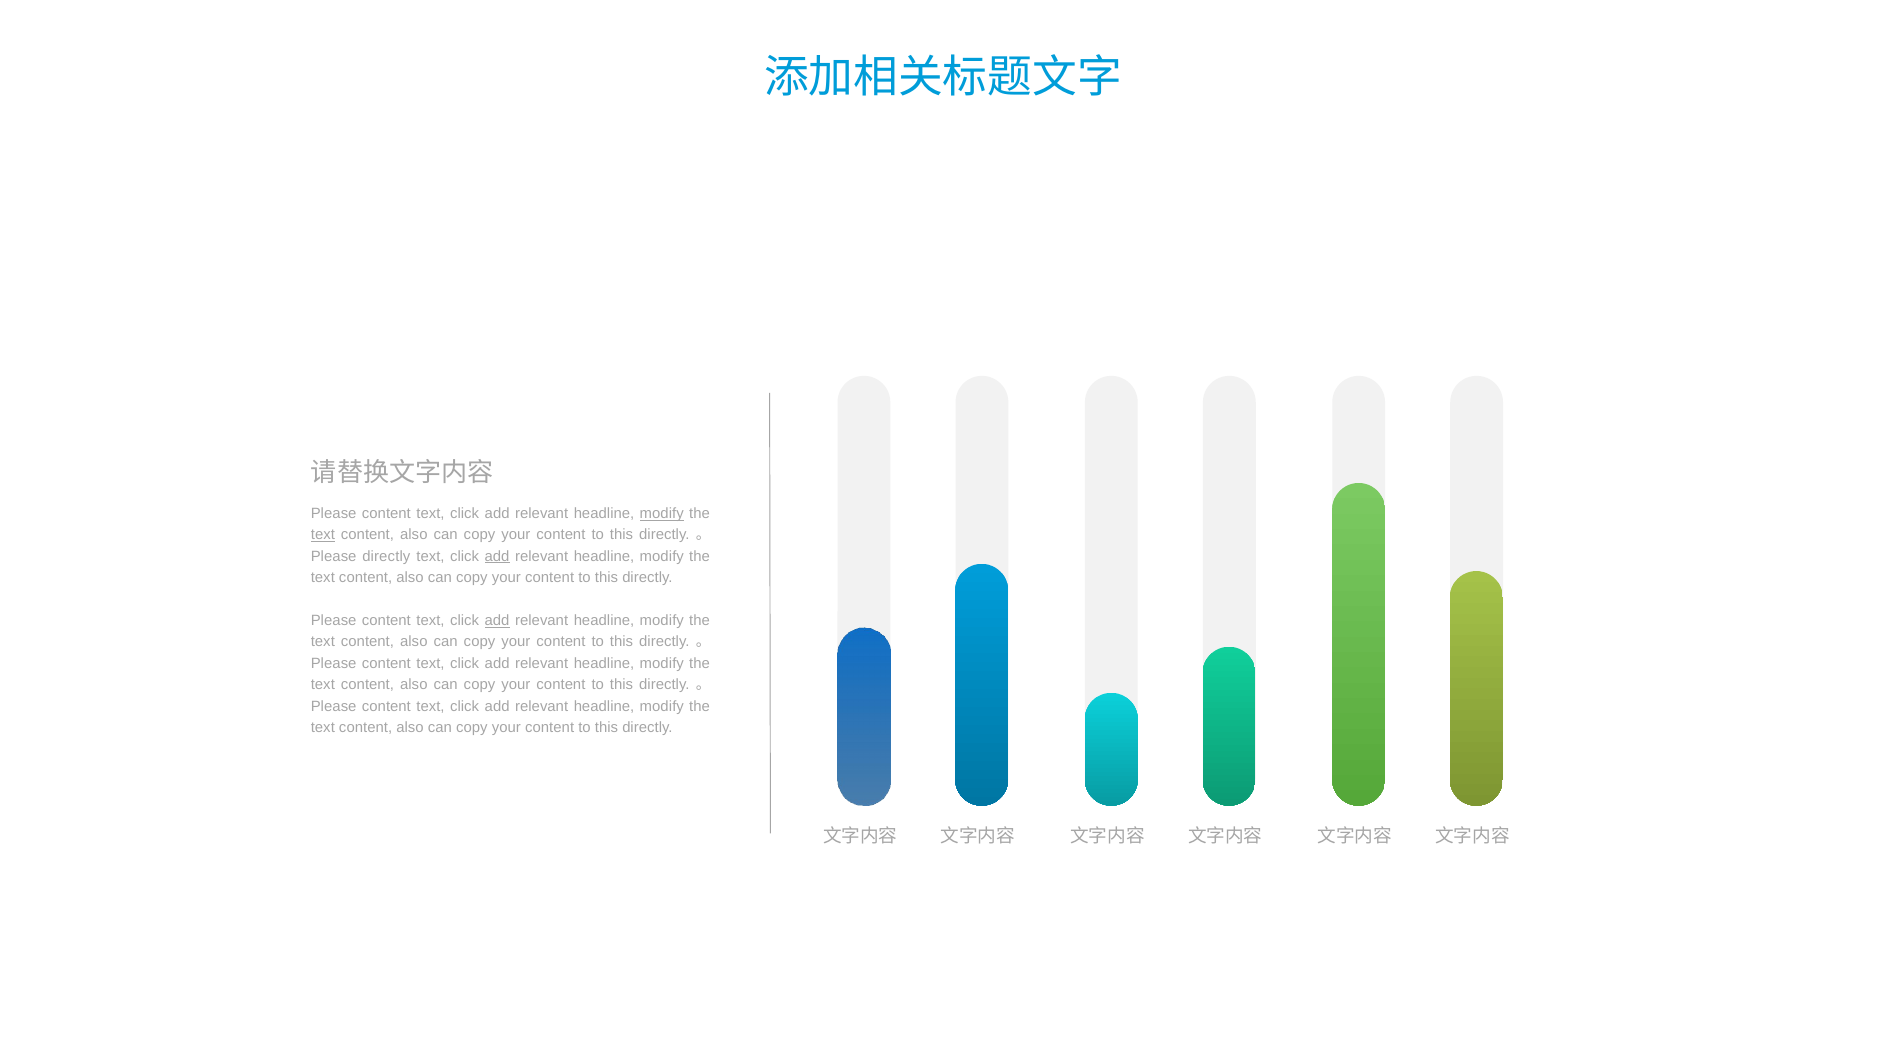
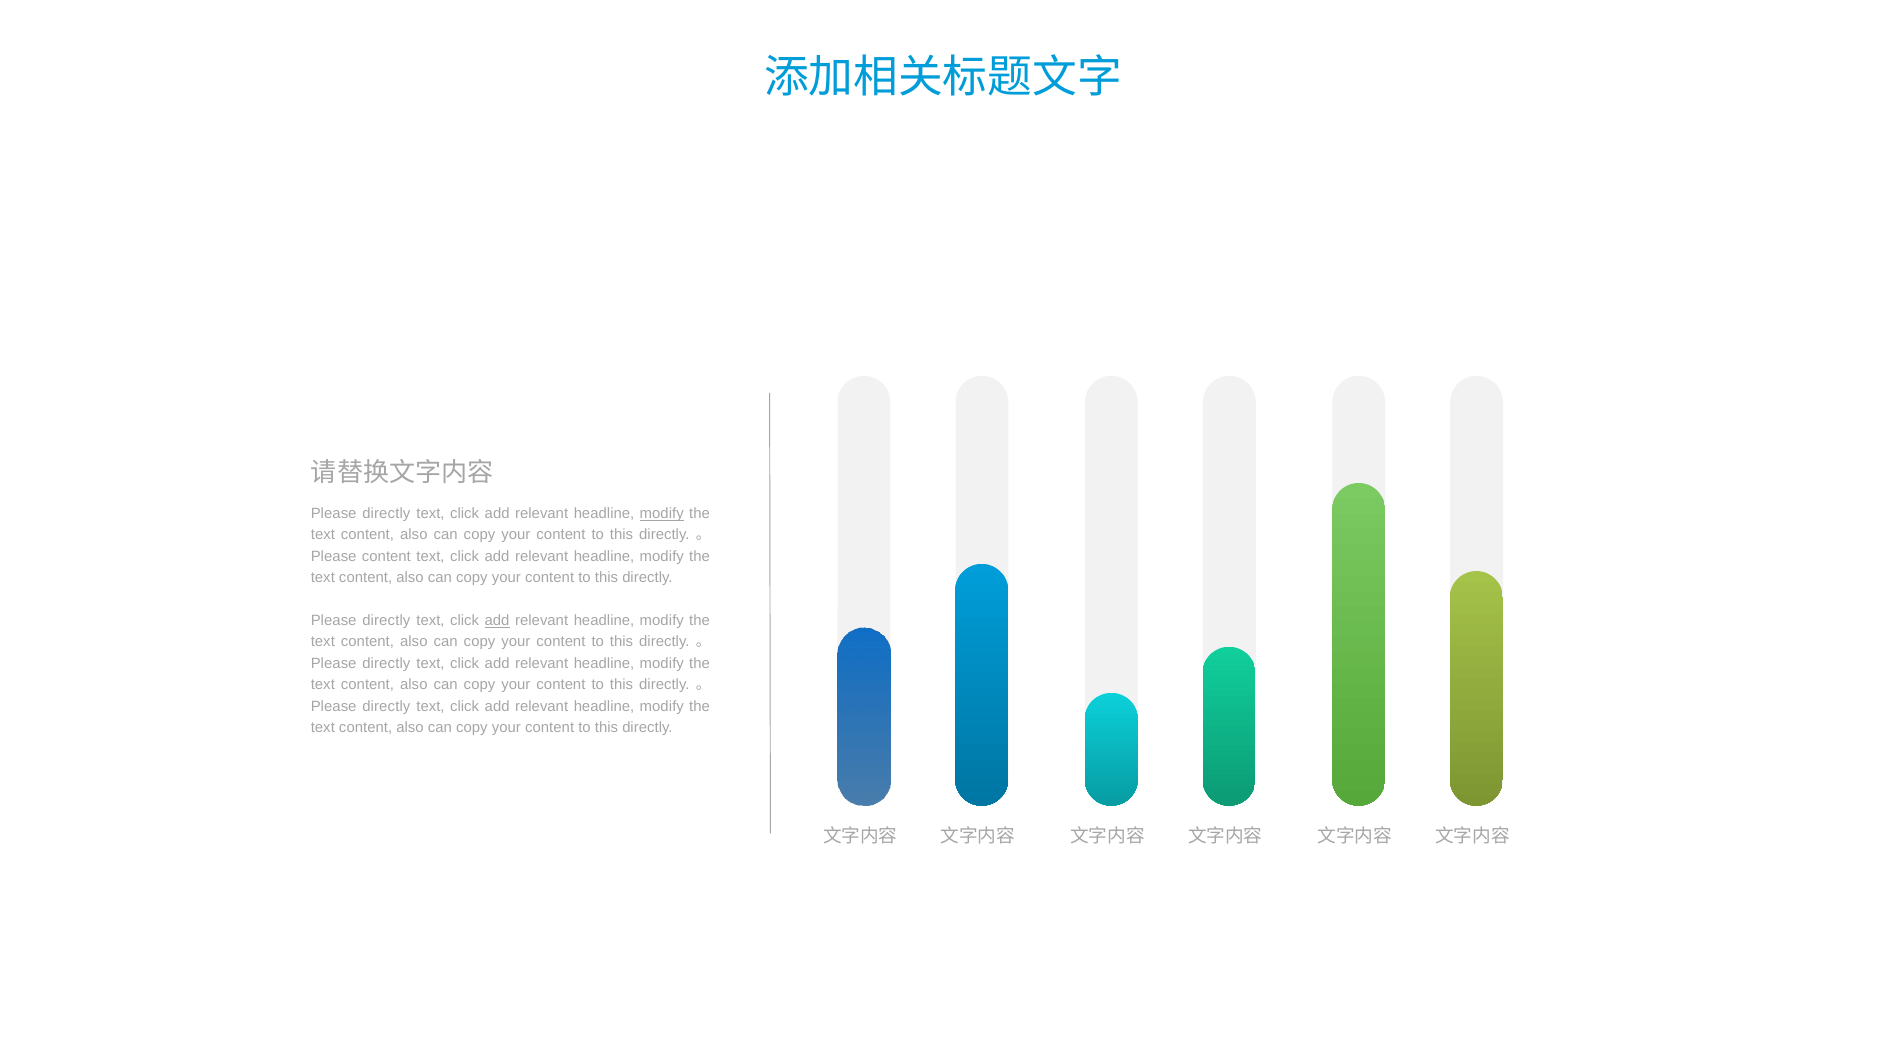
content: content -> directly (386, 514)
text underline: present -> none (323, 535)
Please directly: directly -> content (386, 556)
add underline: present -> none (497, 556)
content: content -> directly (386, 621)
content: content -> directly (386, 663)
content: content -> directly (386, 706)
